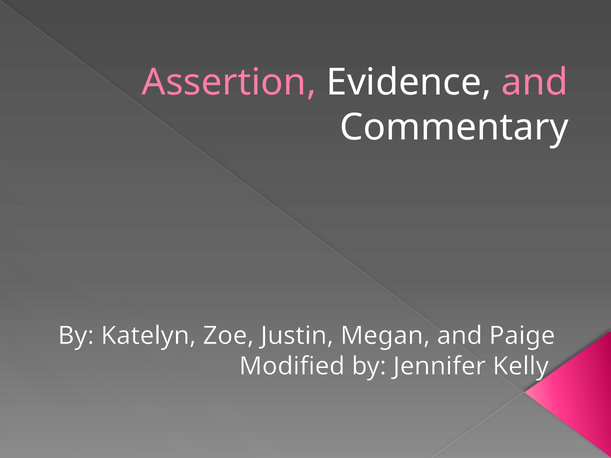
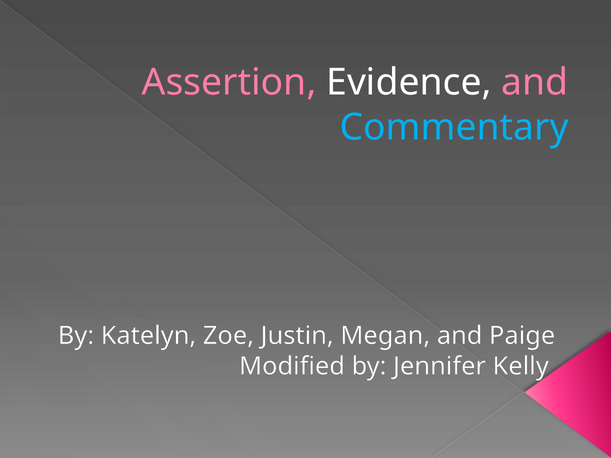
Commentary colour: white -> light blue (454, 127)
